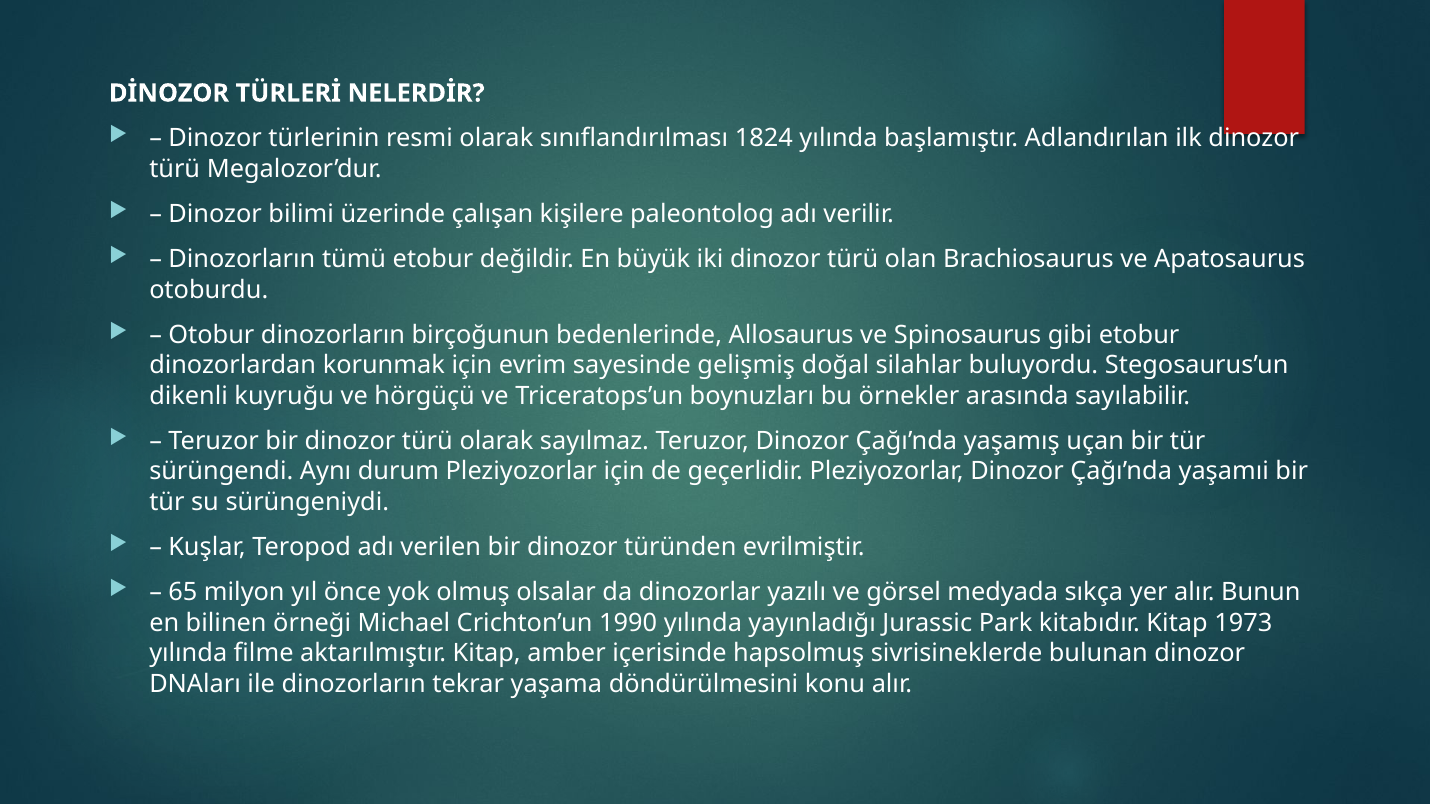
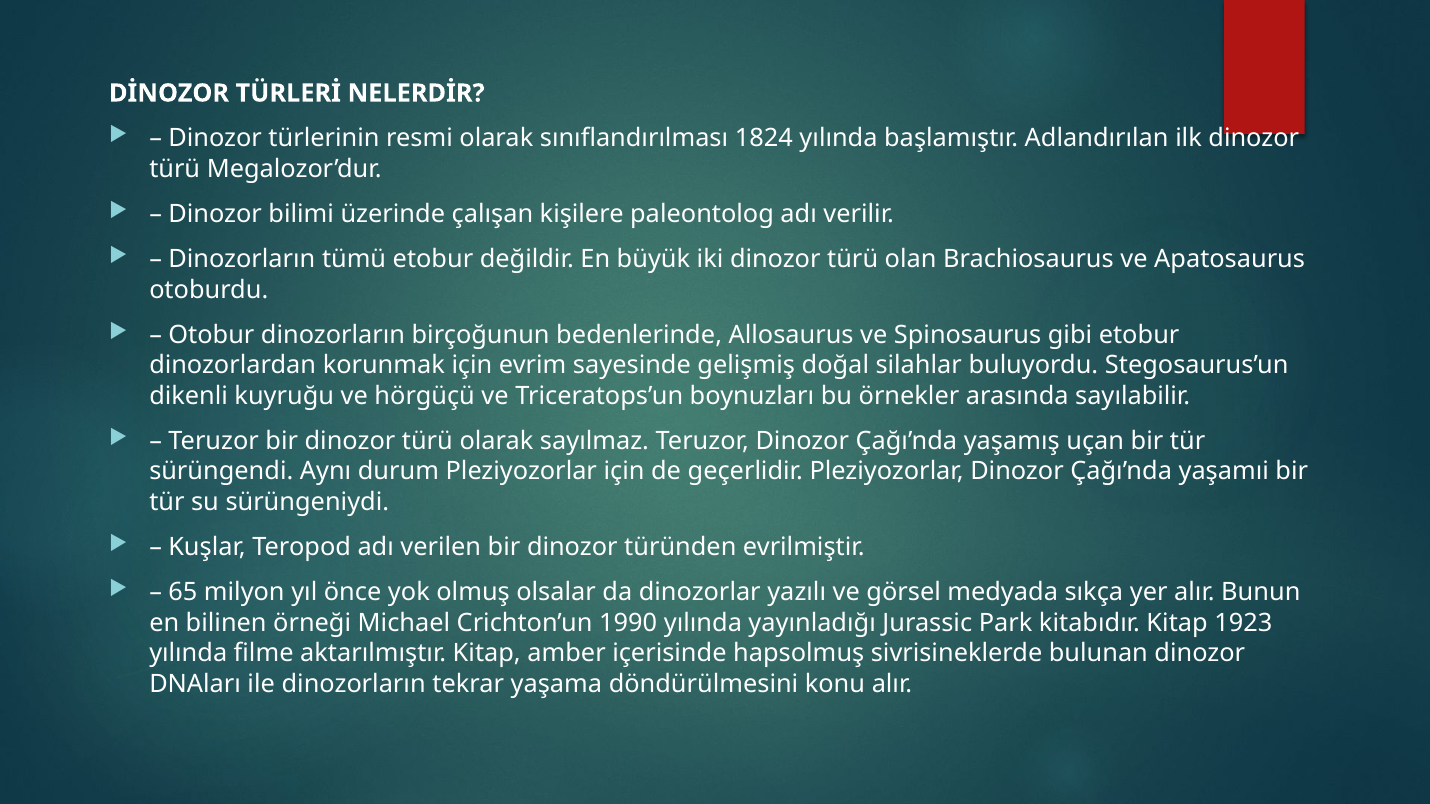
1973: 1973 -> 1923 (1243, 623)
